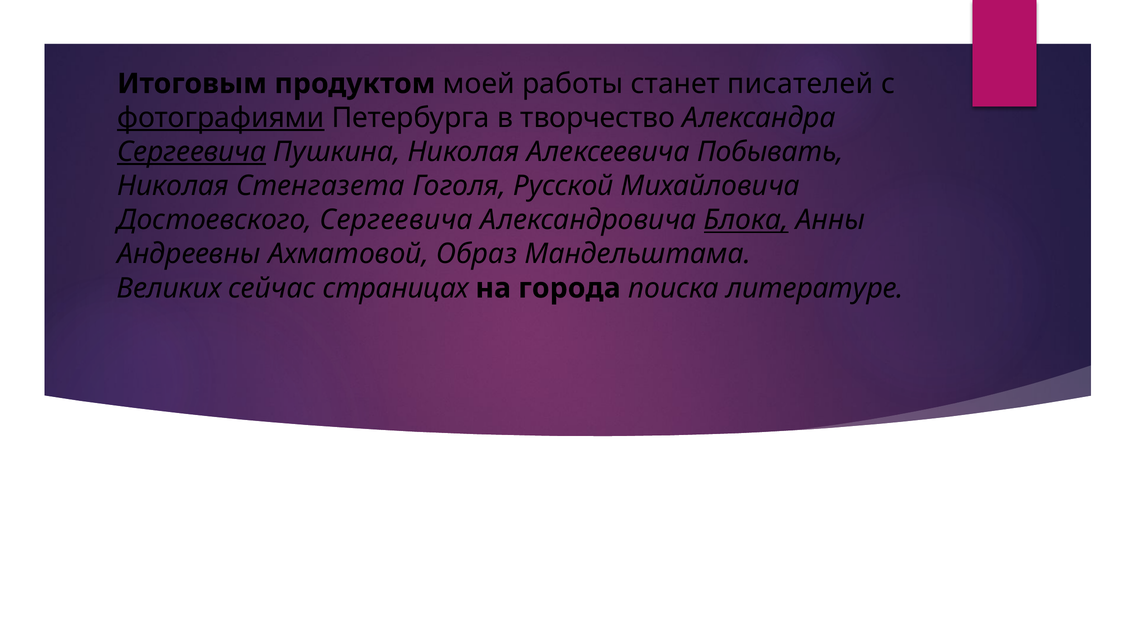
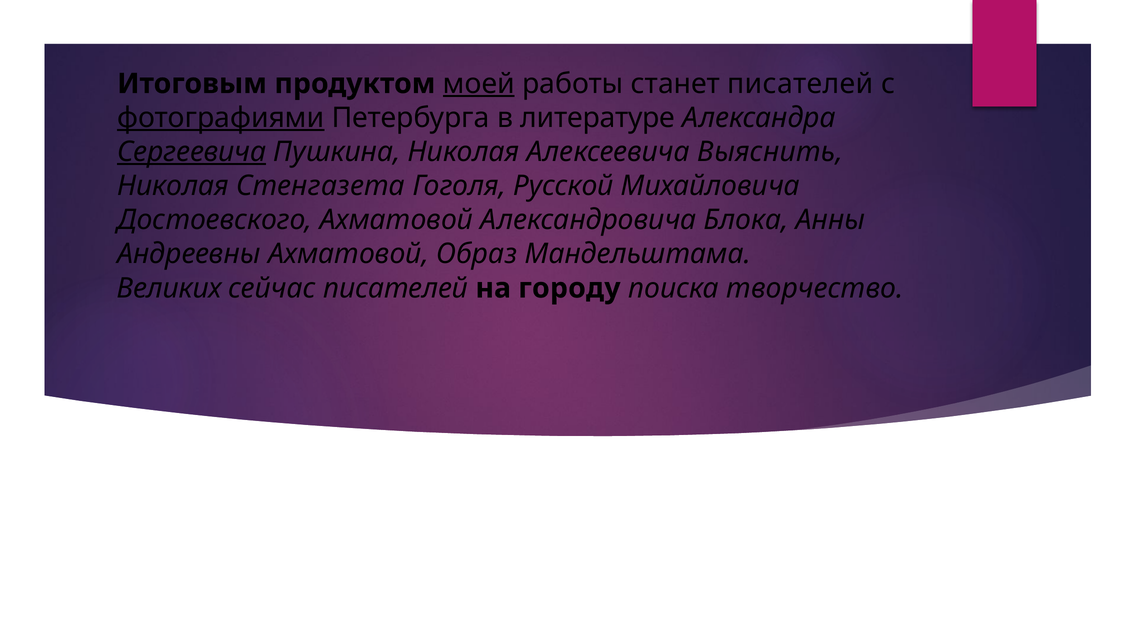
моей underline: none -> present (479, 84)
творчество: творчество -> литературе (598, 118)
Побывать: Побывать -> Выяснить (770, 152)
Достоевского Сергеевича: Сергеевича -> Ахматовой (396, 220)
Блока underline: present -> none (746, 220)
сейчас страницах: страницах -> писателей (396, 288)
города: города -> городу (569, 288)
литературе: литературе -> творчество (815, 288)
